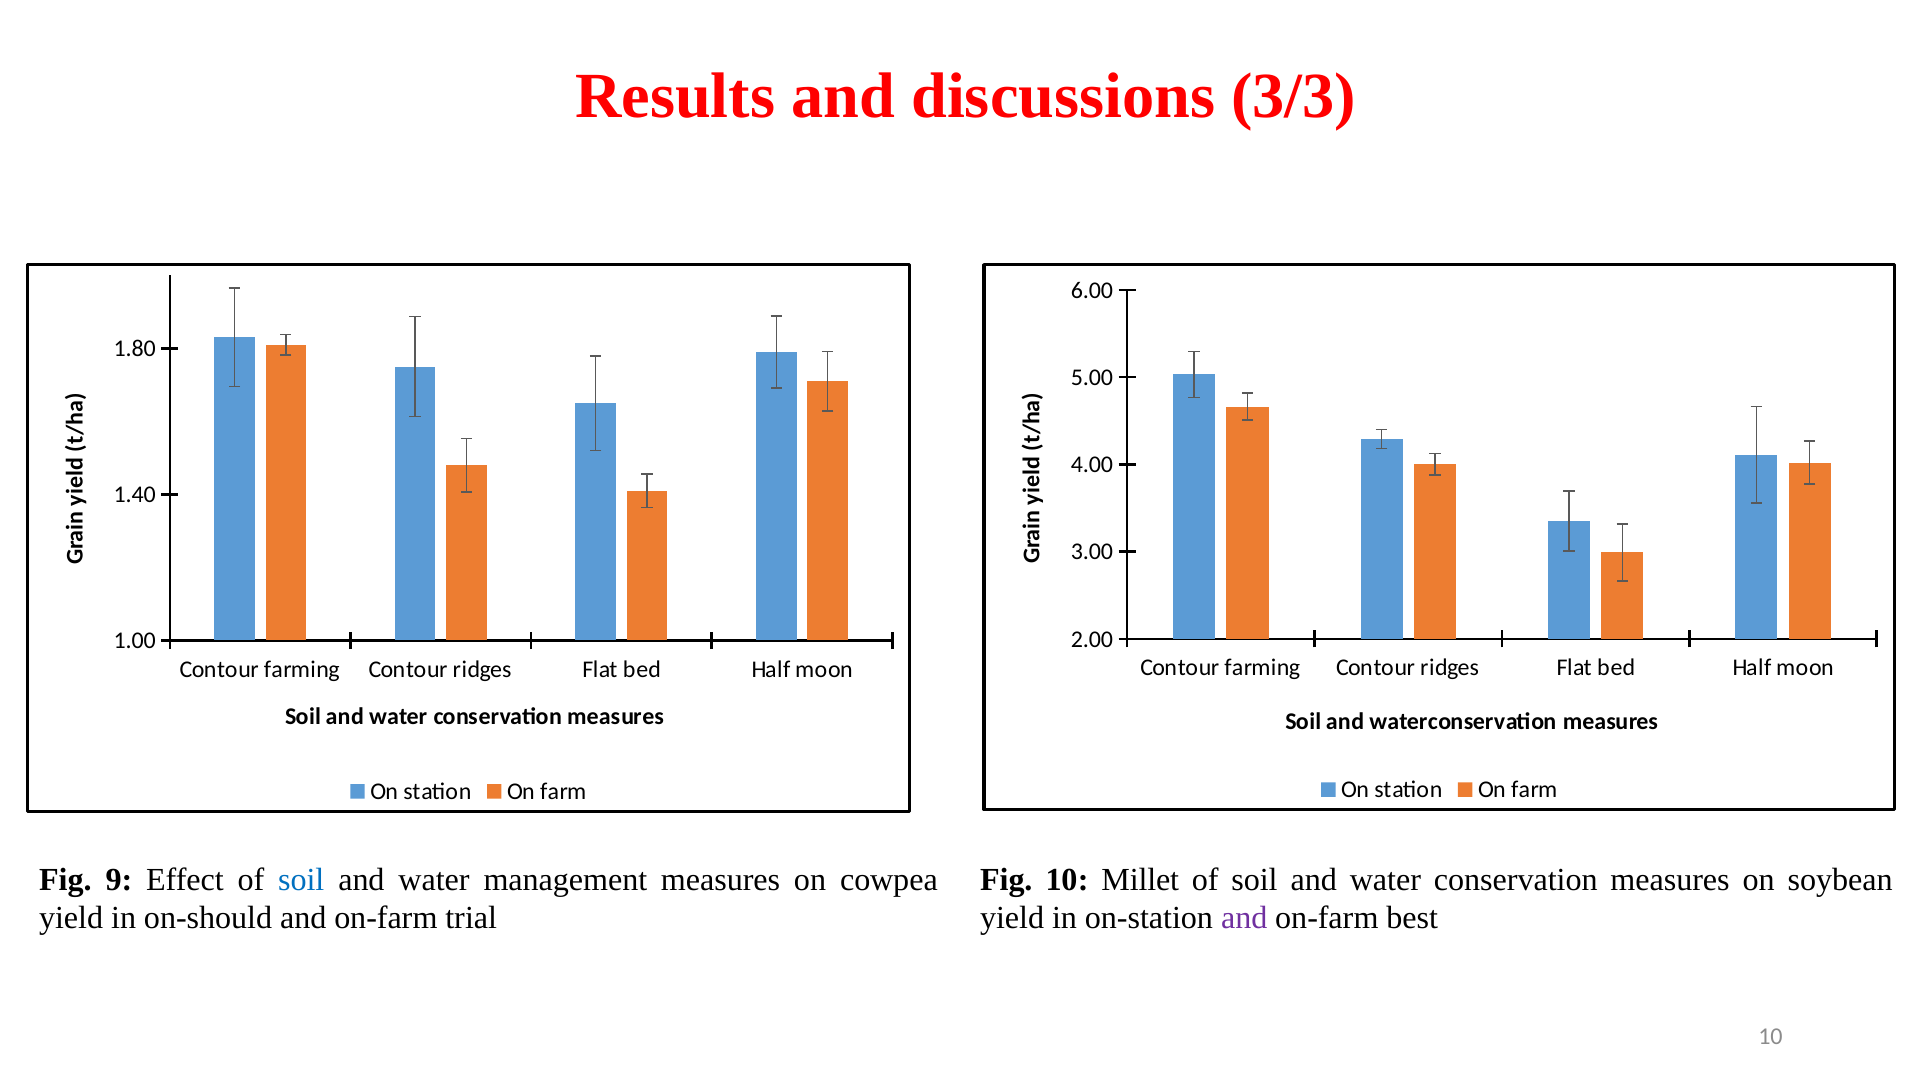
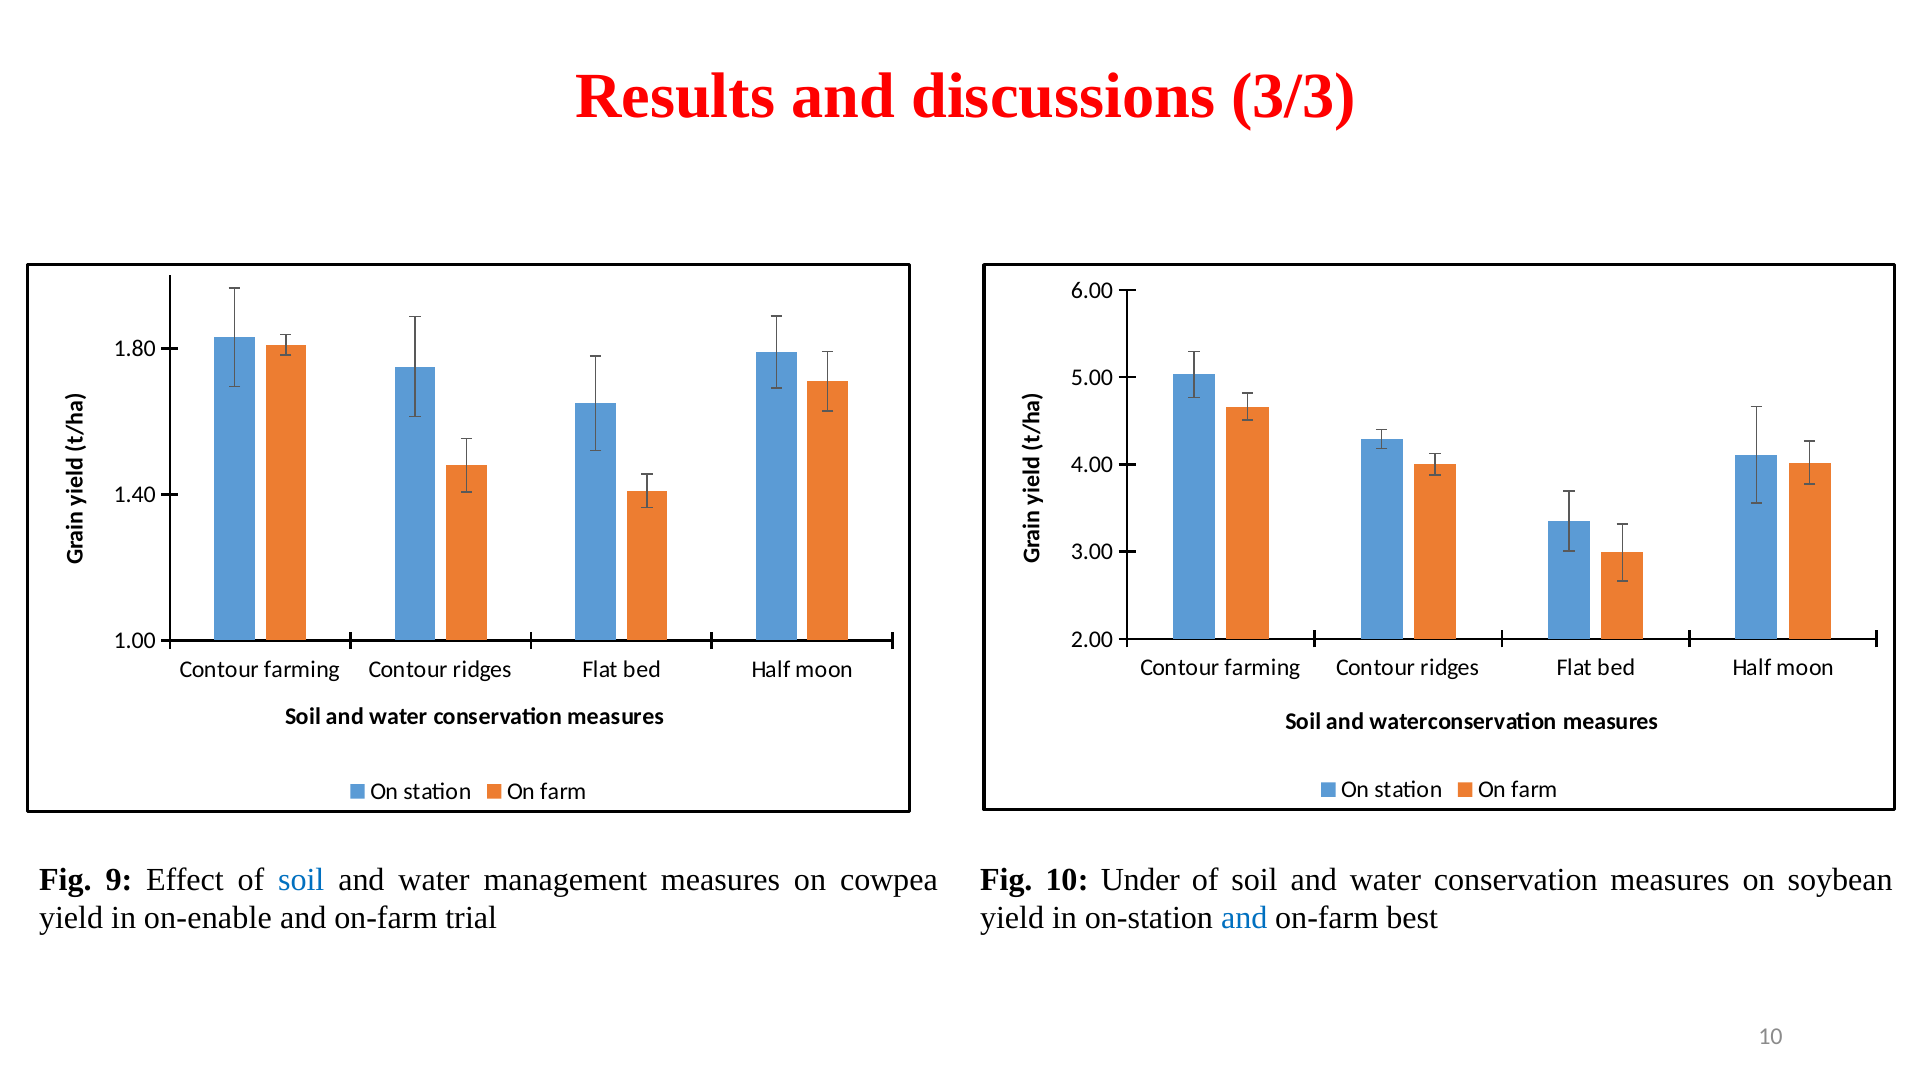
Millet: Millet -> Under (1140, 879)
on-should: on-should -> on-enable (208, 918)
and colour: purple -> blue (1244, 918)
